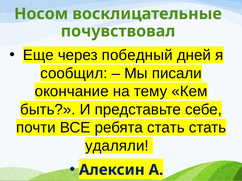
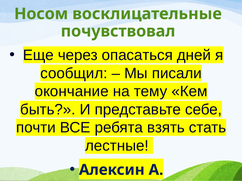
победный: победный -> опасаться (137, 55)
ребята стать: стать -> взять (166, 128)
удаляли: удаляли -> лестные (117, 146)
